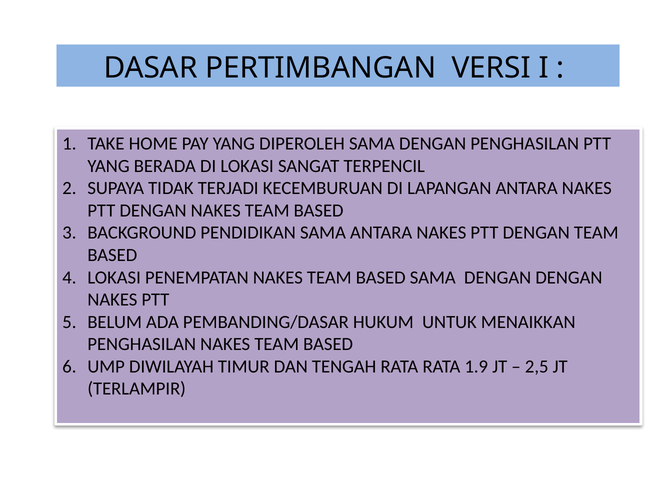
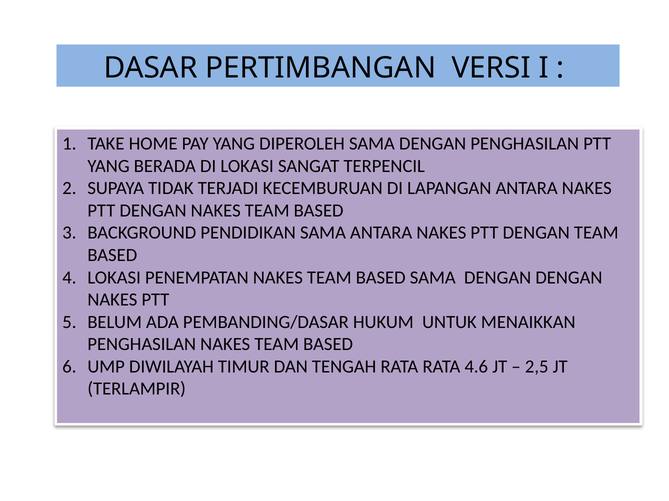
1.9: 1.9 -> 4.6 (476, 367)
